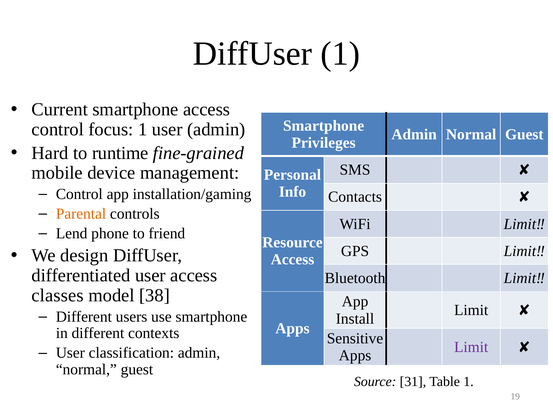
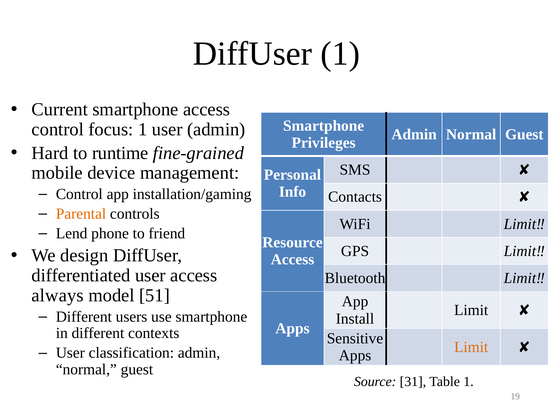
classes: classes -> always (58, 295)
38: 38 -> 51 (154, 295)
Limit colour: purple -> orange (471, 347)
